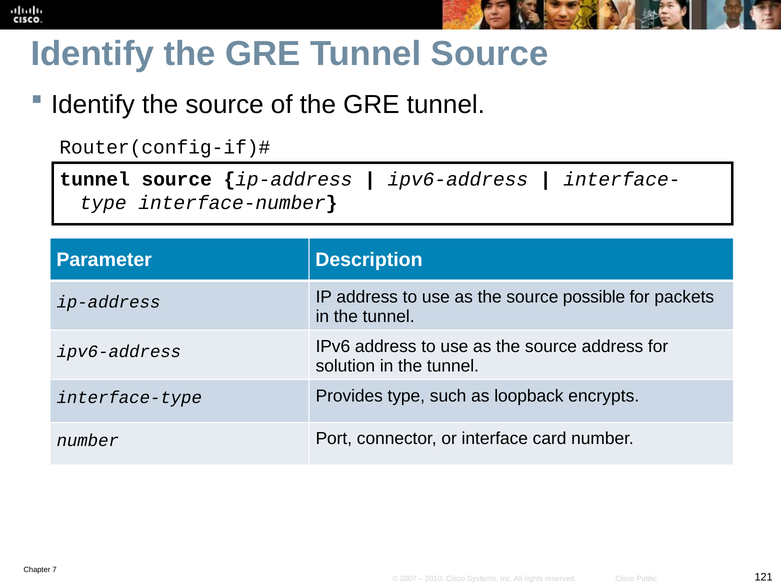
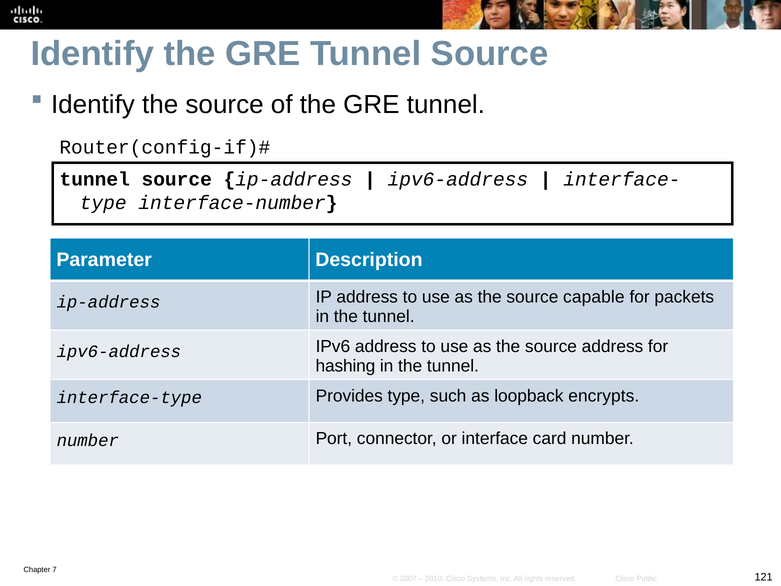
possible: possible -> capable (594, 297)
solution: solution -> hashing (345, 366)
